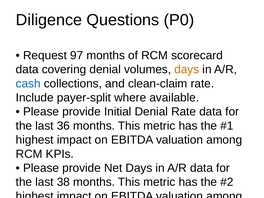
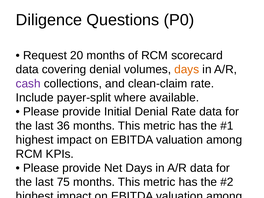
97: 97 -> 20 (77, 55)
cash colour: blue -> purple (28, 84)
38: 38 -> 75 (63, 182)
